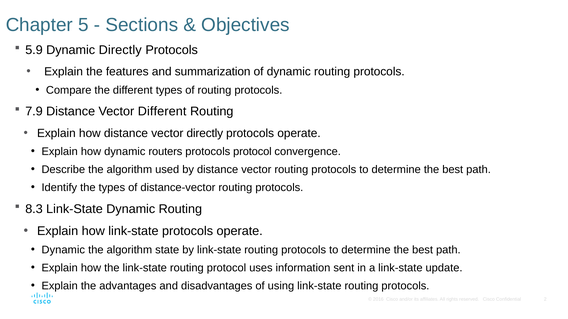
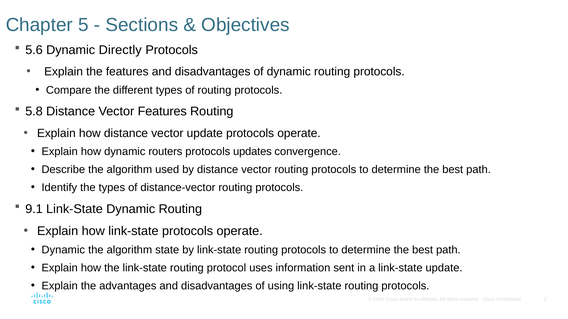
5.9: 5.9 -> 5.6 (34, 50)
features and summarization: summarization -> disadvantages (213, 72)
7.9: 7.9 -> 5.8 (34, 112)
Vector Different: Different -> Features (162, 112)
vector directly: directly -> update (205, 133)
protocols protocol: protocol -> updates (252, 152)
8.3: 8.3 -> 9.1 (34, 209)
